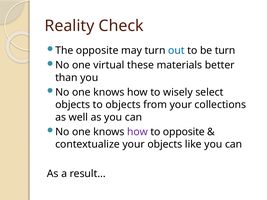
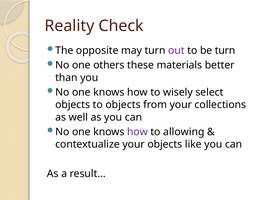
out colour: blue -> purple (176, 51)
virtual: virtual -> others (109, 65)
to opposite: opposite -> allowing (184, 132)
